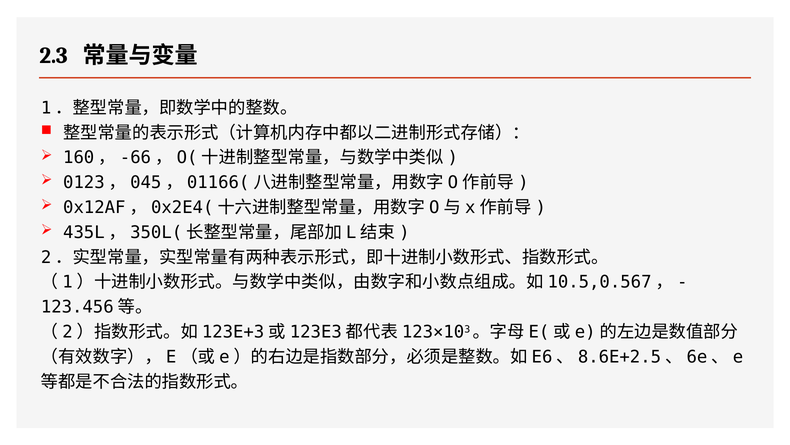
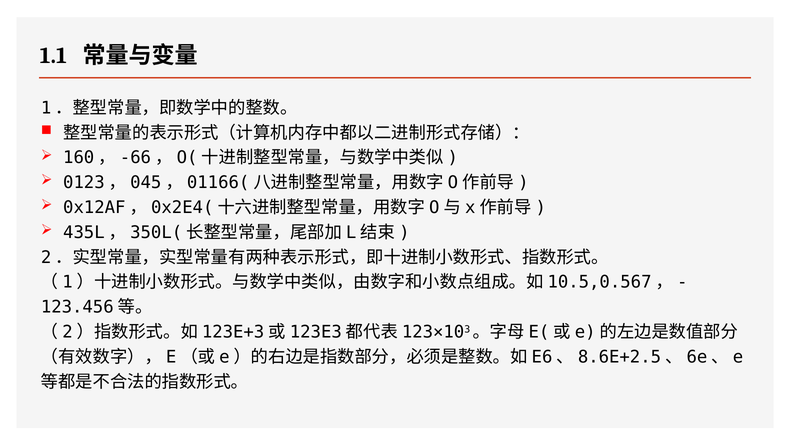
2.3: 2.3 -> 1.1 (53, 55)
